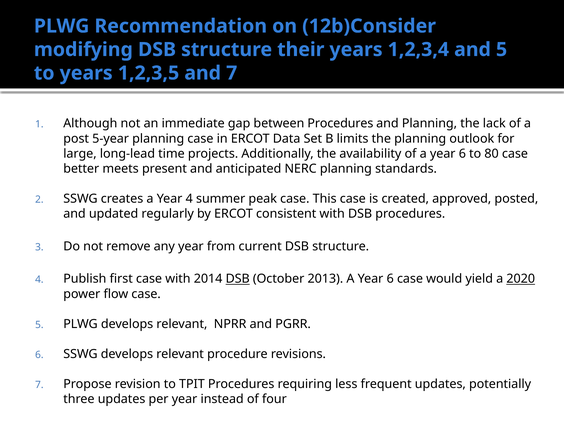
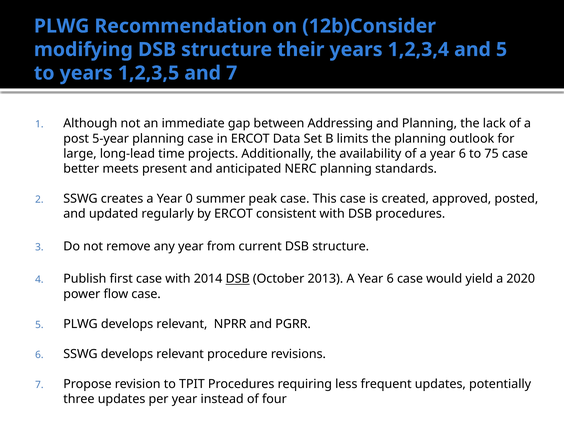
between Procedures: Procedures -> Addressing (340, 124)
80: 80 -> 75 (492, 154)
Year 4: 4 -> 0 (189, 199)
2020 underline: present -> none (521, 279)
